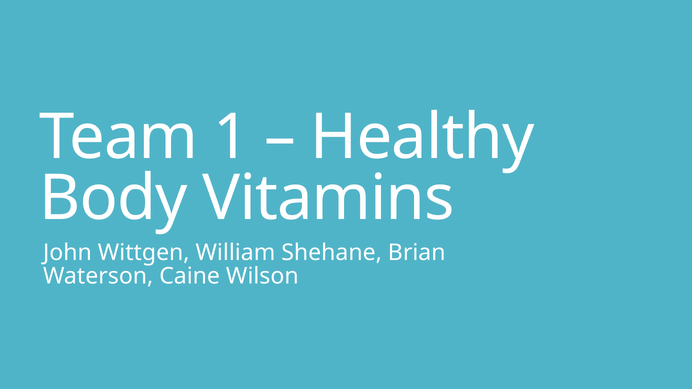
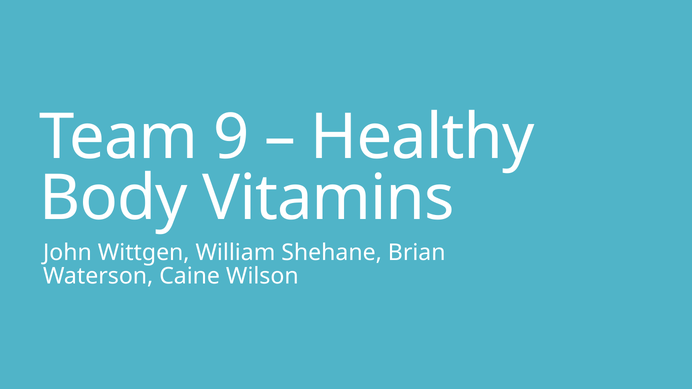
1: 1 -> 9 (231, 137)
